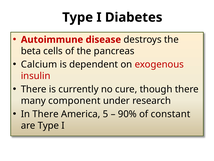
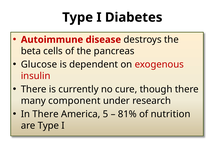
Calcium: Calcium -> Glucose (39, 64)
90%: 90% -> 81% (127, 114)
constant: constant -> nutrition (171, 114)
